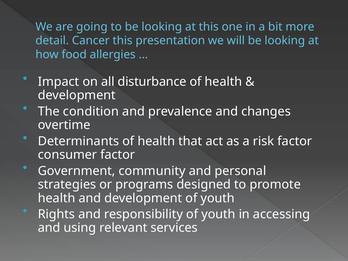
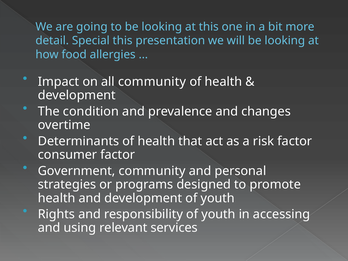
Cancer: Cancer -> Special (91, 41)
all disturbance: disturbance -> community (152, 82)
